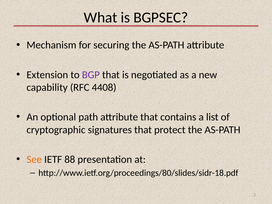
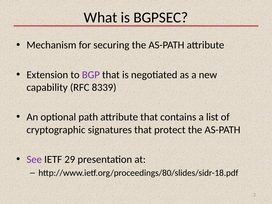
4408: 4408 -> 8339 (104, 87)
See colour: orange -> purple (34, 159)
88: 88 -> 29 (70, 159)
